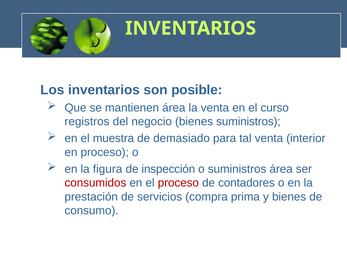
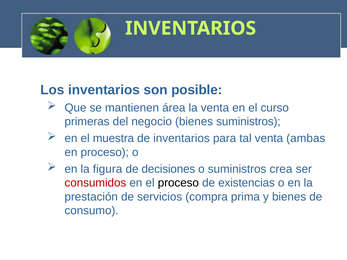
registros: registros -> primeras (87, 122)
de demasiado: demasiado -> inventarios (181, 139)
interior: interior -> ambas (306, 139)
inspección: inspección -> decisiones (168, 169)
suministros área: área -> crea (281, 169)
proceso colour: red -> black (178, 183)
contadores: contadores -> existencias (247, 183)
